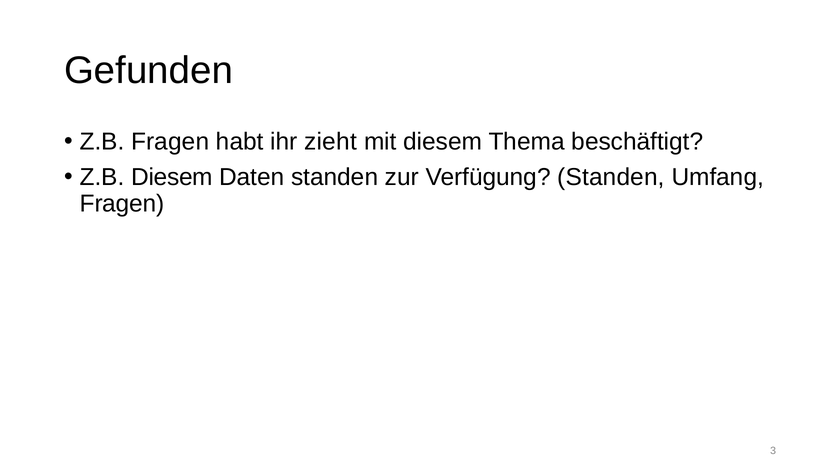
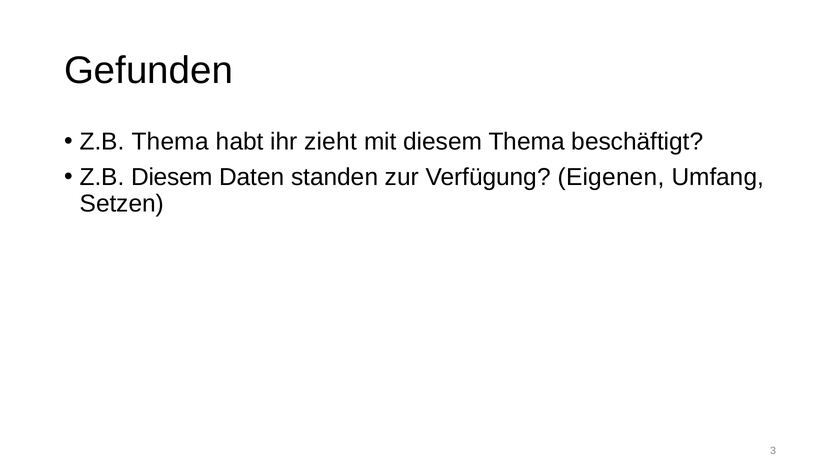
Z.B Fragen: Fragen -> Thema (170, 142)
Verfügung Standen: Standen -> Eigenen (611, 177)
Fragen: Fragen -> Setzen (122, 204)
